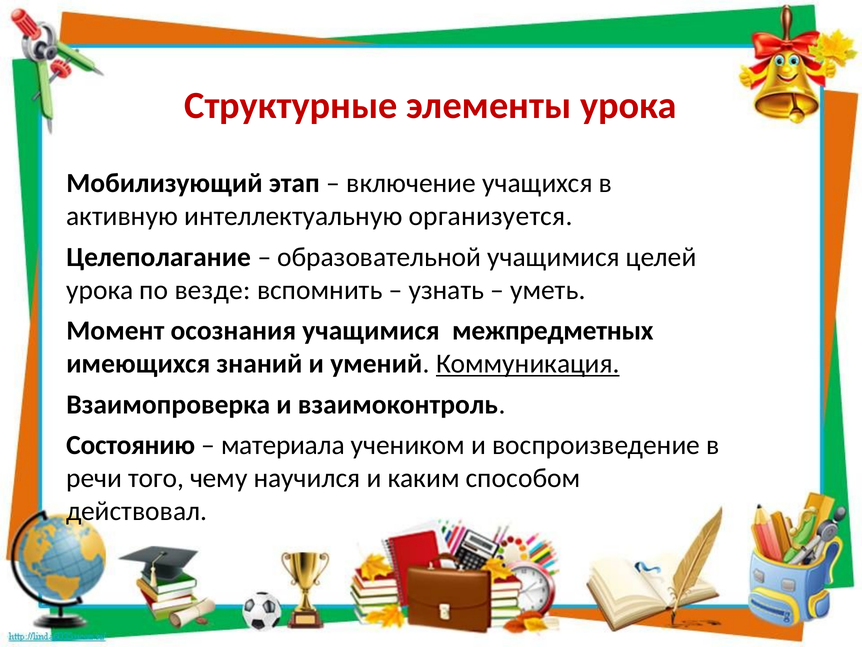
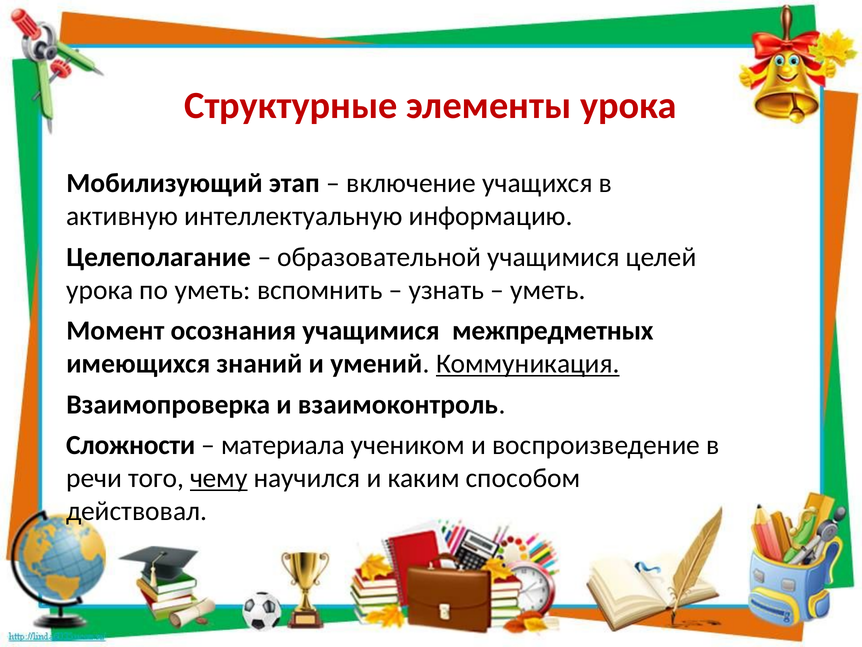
организуется: организуется -> информацию (491, 216)
по везде: везде -> уметь (213, 290)
Состоянию: Состоянию -> Сложности (131, 445)
чему underline: none -> present (219, 478)
